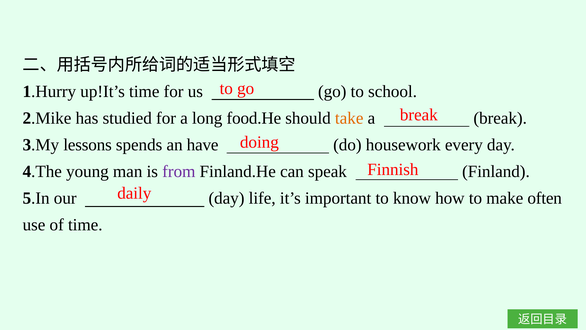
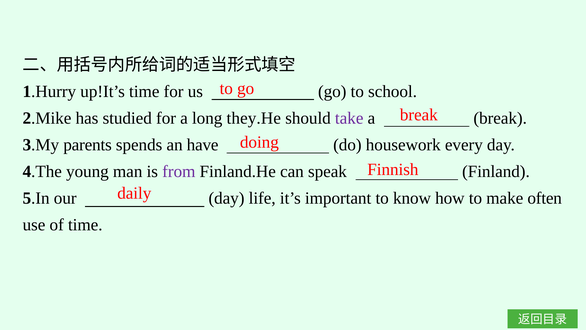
food.He: food.He -> they.He (254, 118)
take colour: orange -> purple (349, 118)
lessons: lessons -> parents (88, 145)
